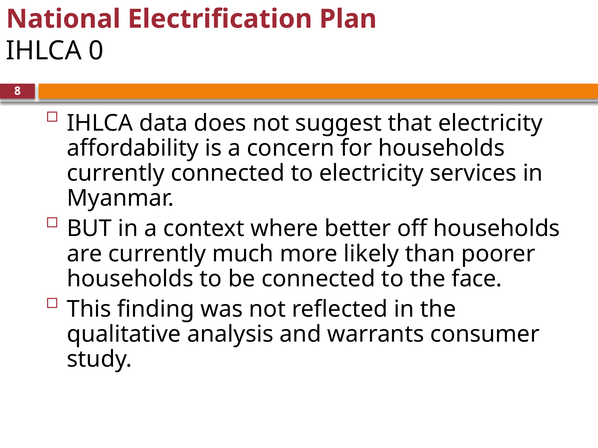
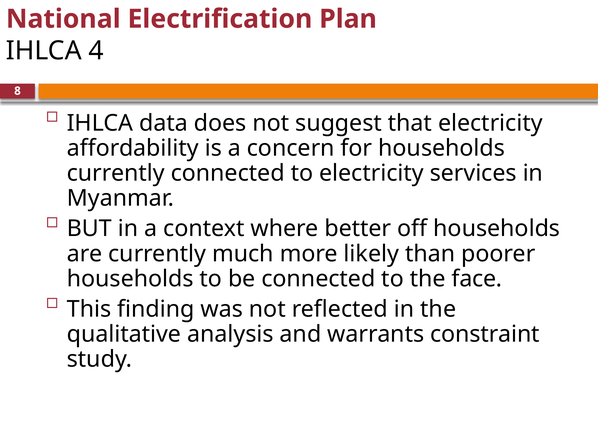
0: 0 -> 4 (96, 51)
consumer: consumer -> constraint (485, 335)
